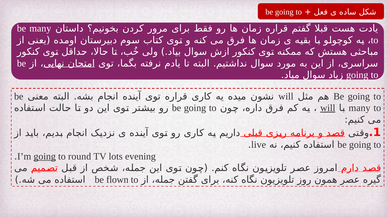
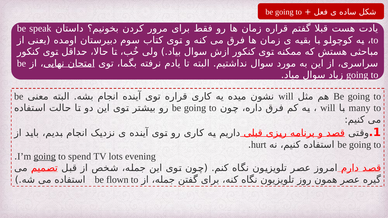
many: many -> speak (40, 29)
will underline: present -> none (328, 108)
live: live -> hurt (259, 145)
round: round -> spend (80, 157)
